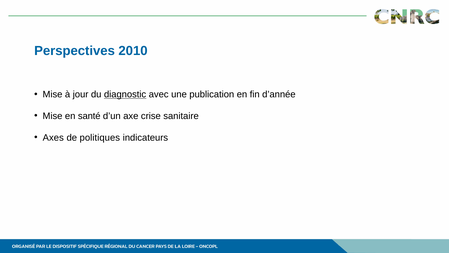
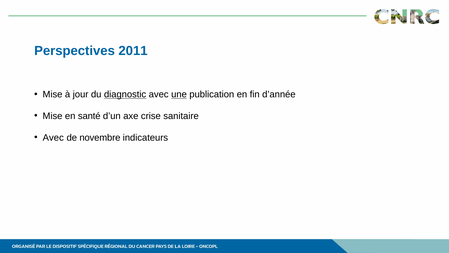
2010: 2010 -> 2011 (133, 51)
une underline: none -> present (179, 94)
Axes: Axes -> Avec (53, 137)
politiques: politiques -> novembre (100, 137)
